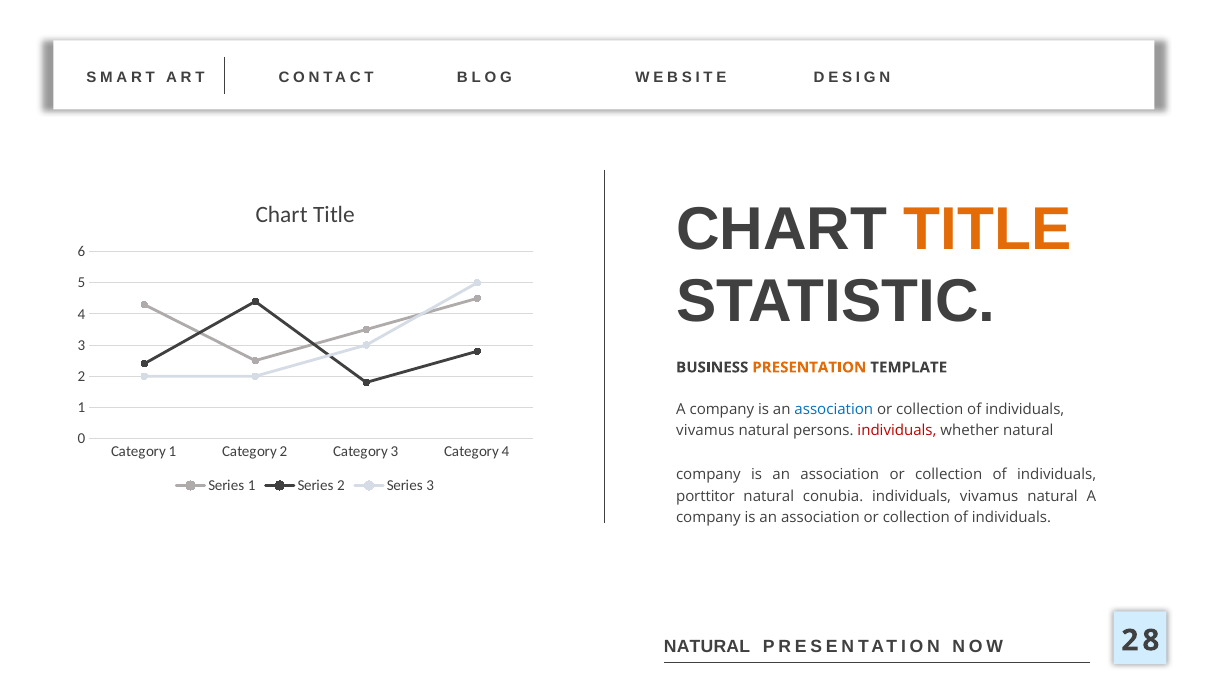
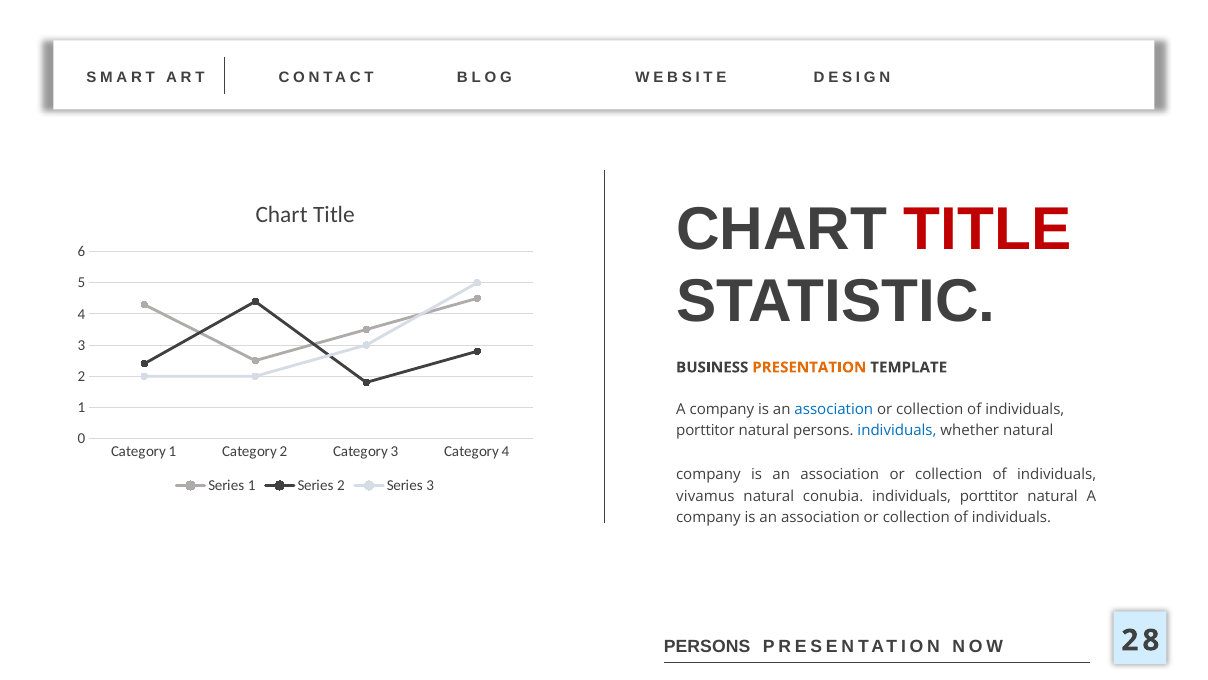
TITLE colour: orange -> red (988, 229)
vivamus: vivamus -> porttitor (705, 431)
individuals colour: red -> blue (897, 431)
porttitor: porttitor -> vivamus (705, 496)
vivamus: vivamus -> porttitor (989, 496)
NATURAL: NATURAL -> PERSONS (707, 646)
